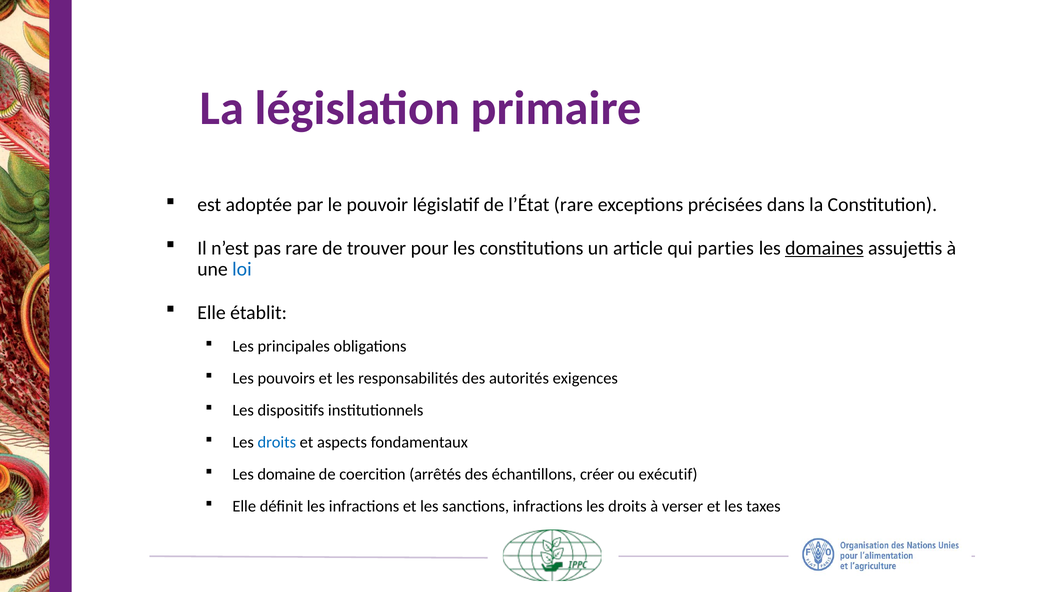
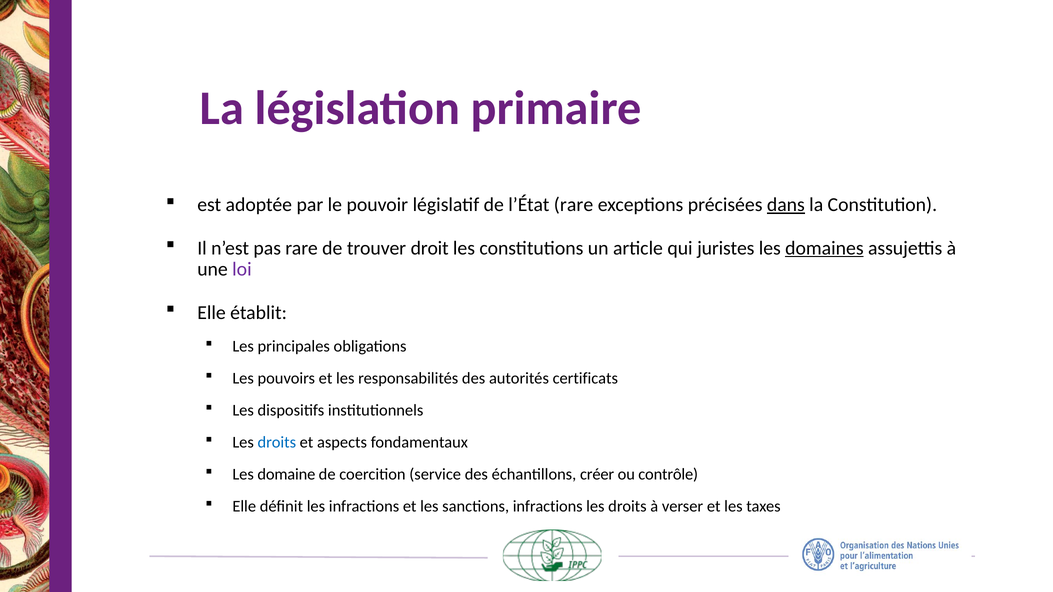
dans underline: none -> present (786, 205)
pour: pour -> droit (430, 248)
parties: parties -> juristes (726, 248)
loi colour: blue -> purple (242, 270)
exigences: exigences -> certificats (585, 379)
arrêtés: arrêtés -> service (435, 475)
exécutif: exécutif -> contrôle (668, 475)
